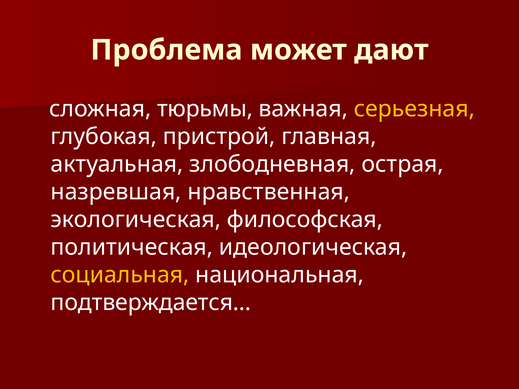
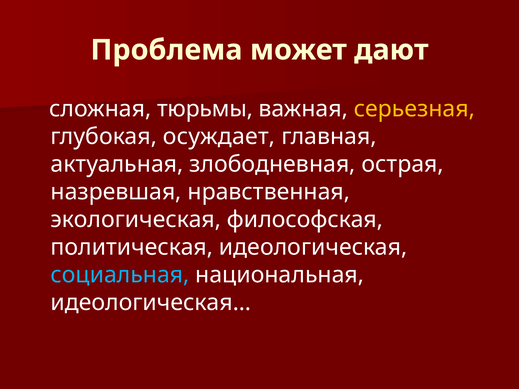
пристрой: пристрой -> осуждает (219, 137)
социальная colour: yellow -> light blue (120, 275)
подтверждается…: подтверждается… -> идеологическая… (151, 303)
